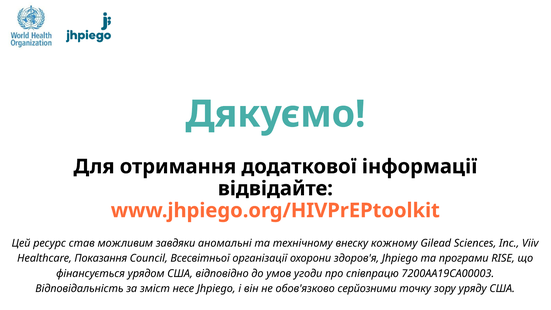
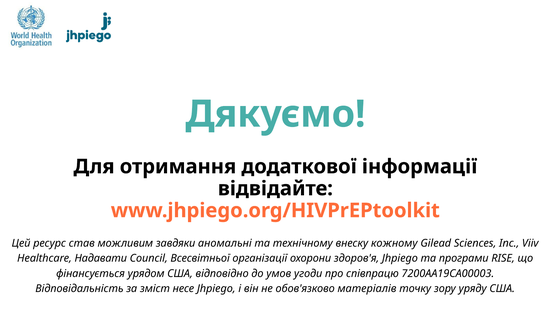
Показання: Показання -> Надавати (101, 258)
серйозними: серйозними -> матеріалів (367, 289)
